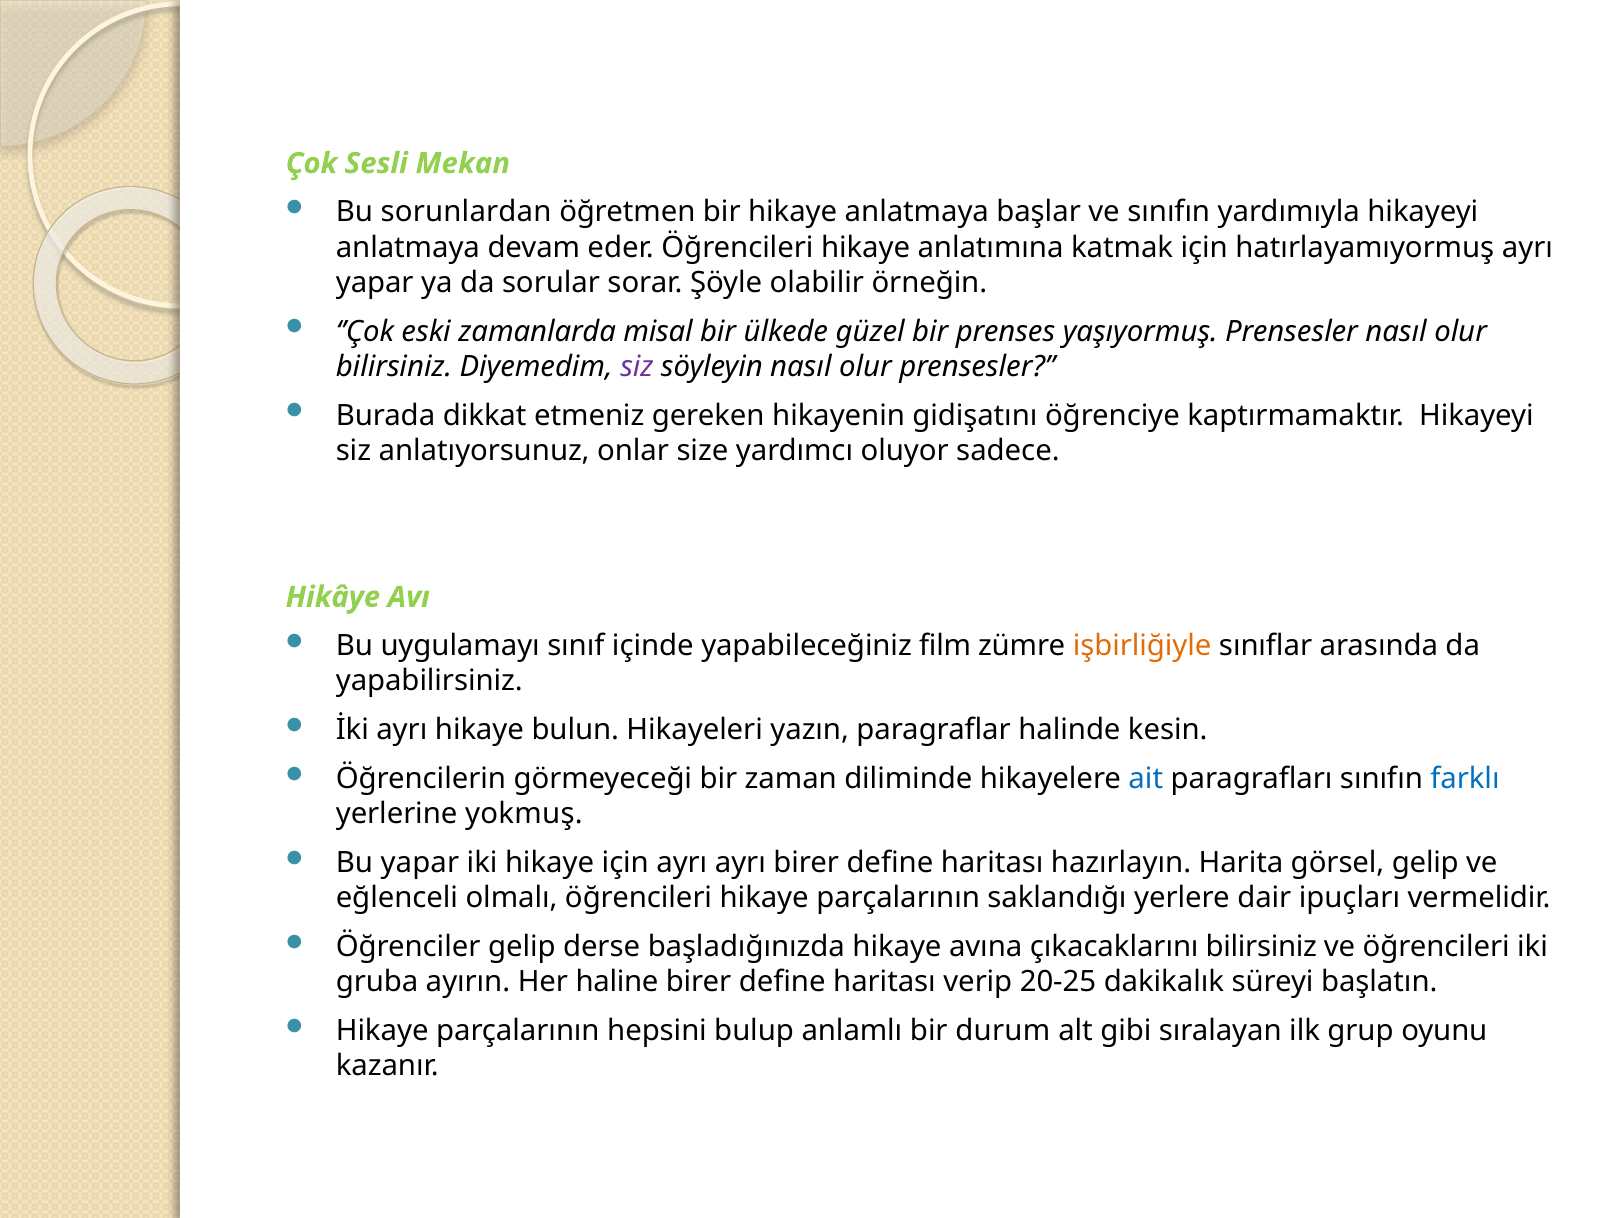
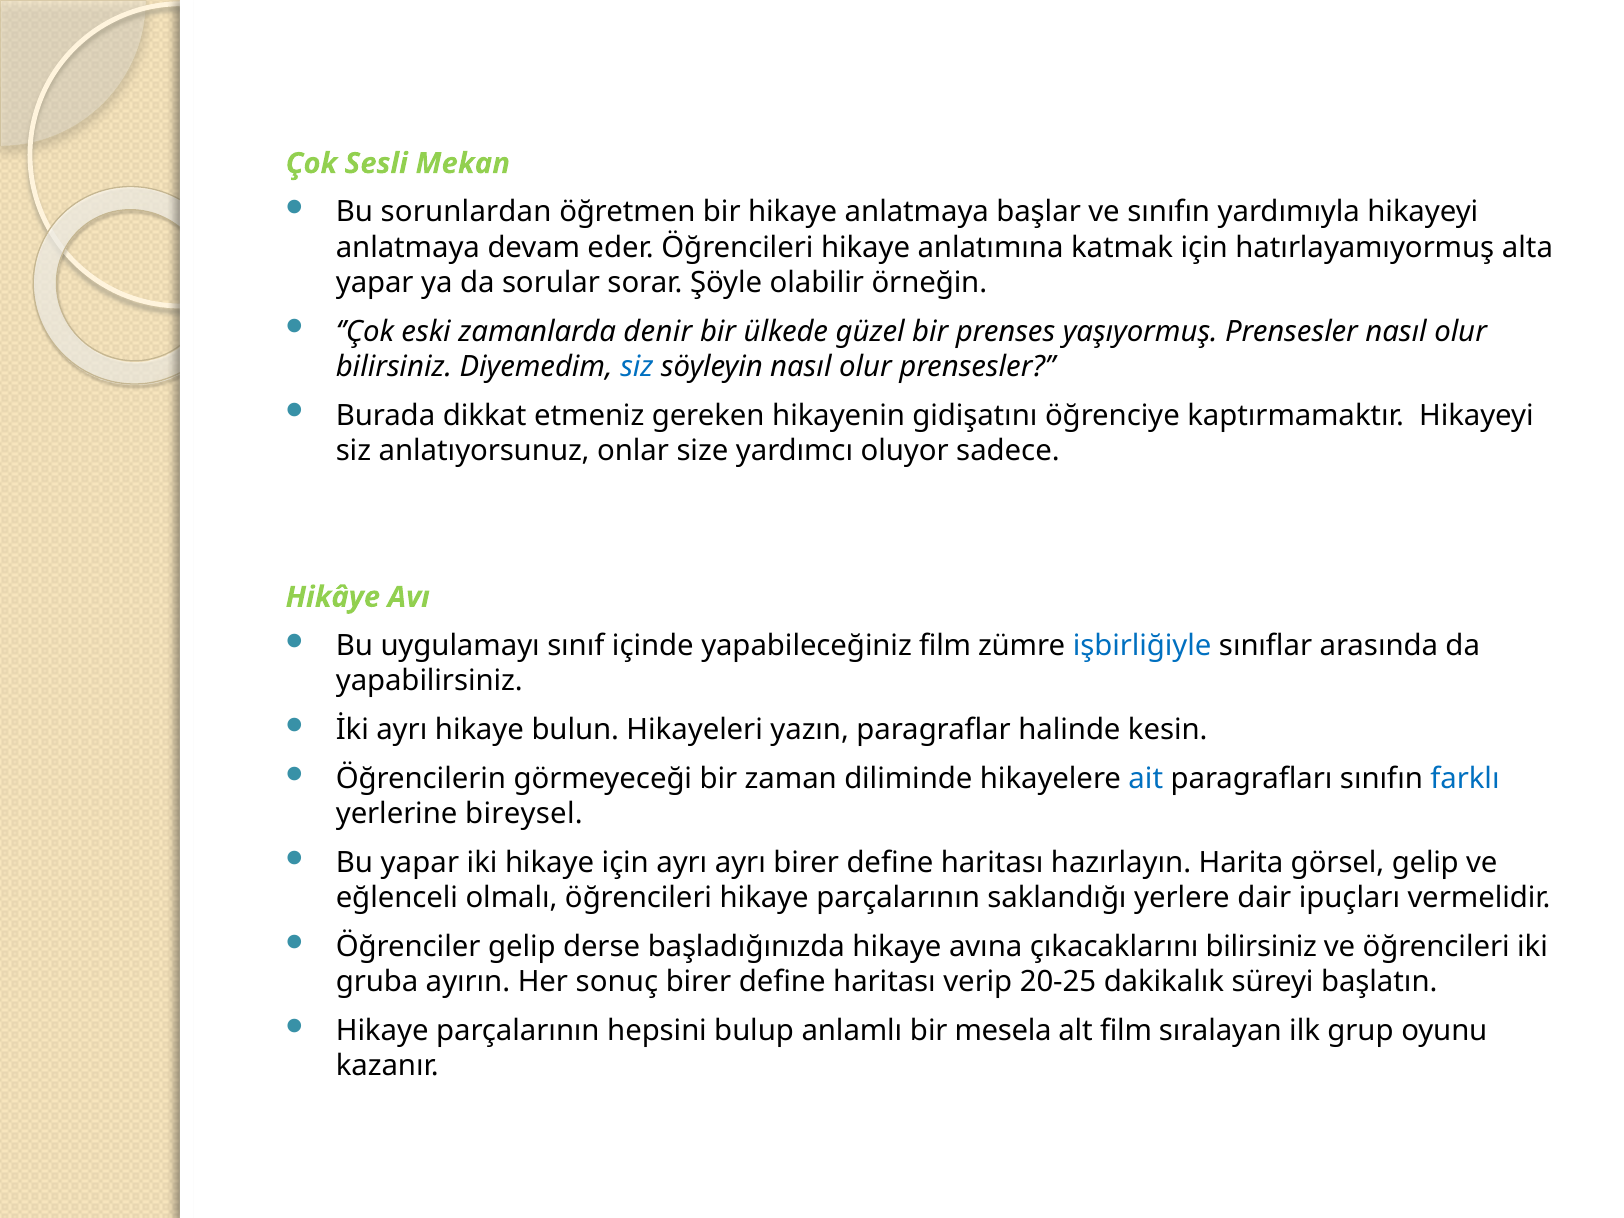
hatırlayamıyormuş ayrı: ayrı -> alta (1527, 247)
misal: misal -> denir (658, 331)
siz colour: purple -> blue (637, 367)
işbirliğiyle colour: orange -> blue (1142, 646)
yokmuş: yokmuş -> bireysel (524, 814)
haline: haline -> sonuç (617, 982)
durum: durum -> mesela (1003, 1031)
alt gibi: gibi -> film (1126, 1031)
